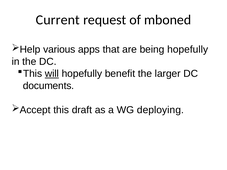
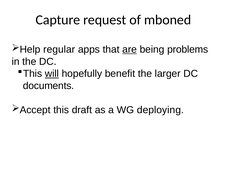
Current: Current -> Capture (58, 20)
various: various -> regular (59, 50)
are underline: none -> present (130, 50)
being hopefully: hopefully -> problems (188, 50)
